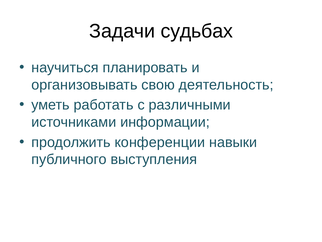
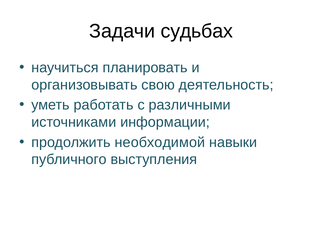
конференции: конференции -> необходимой (160, 142)
